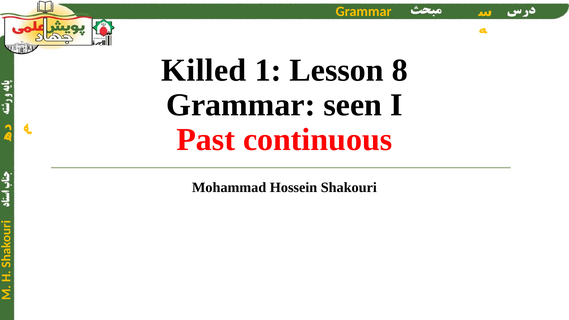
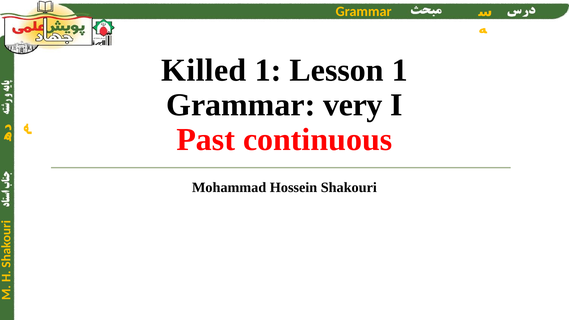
Lesson 8: 8 -> 1 (400, 70)
seen: seen -> very (353, 105)
